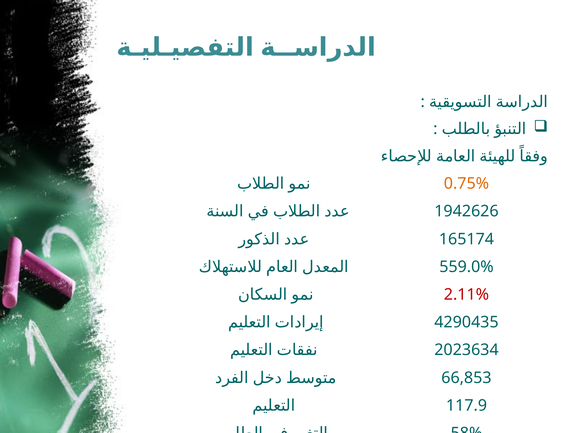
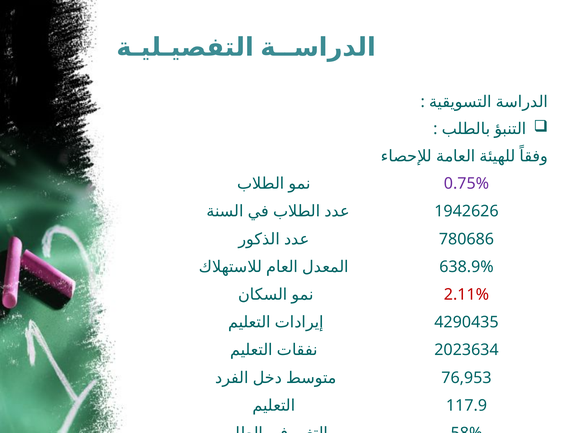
0.75% colour: orange -> purple (466, 184)
165174: 165174 -> 780686 (466, 239)
559.0%: 559.0% -> 638.9% (466, 267)
66,853: 66,853 -> 76,953 (466, 378)
